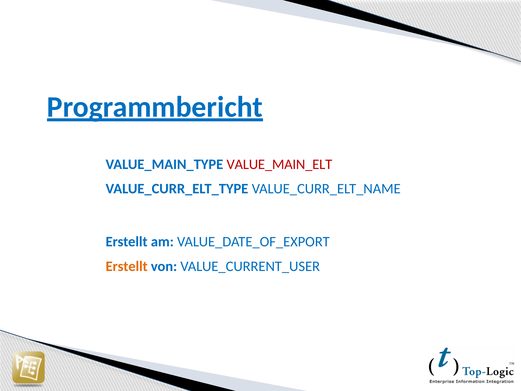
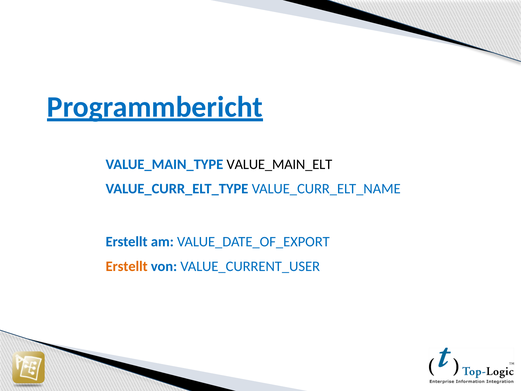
VALUE_MAIN_ELT colour: red -> black (279, 164)
